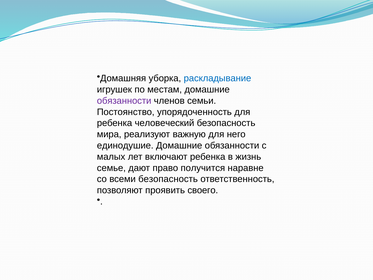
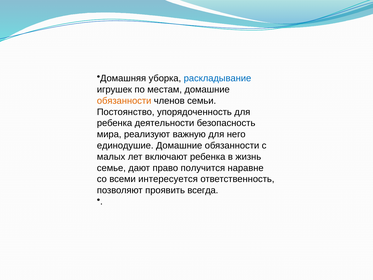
обязанности colour: purple -> orange (124, 101)
человеческий: человеческий -> деятельности (164, 123)
всеми безопасность: безопасность -> интересуется (168, 179)
своего: своего -> всегда (203, 190)
